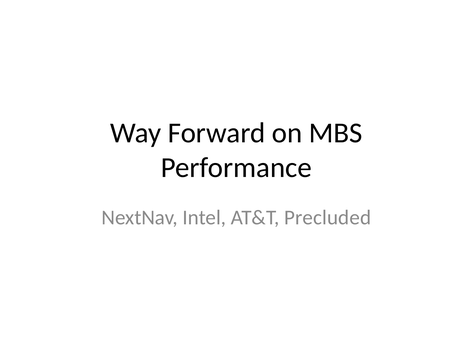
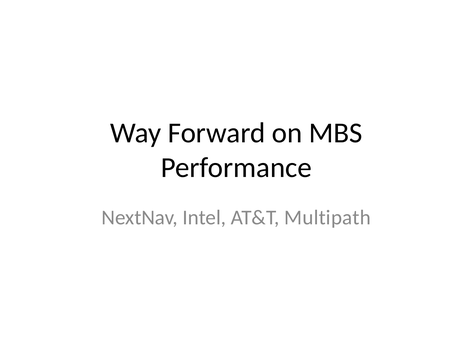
Precluded: Precluded -> Multipath (328, 217)
